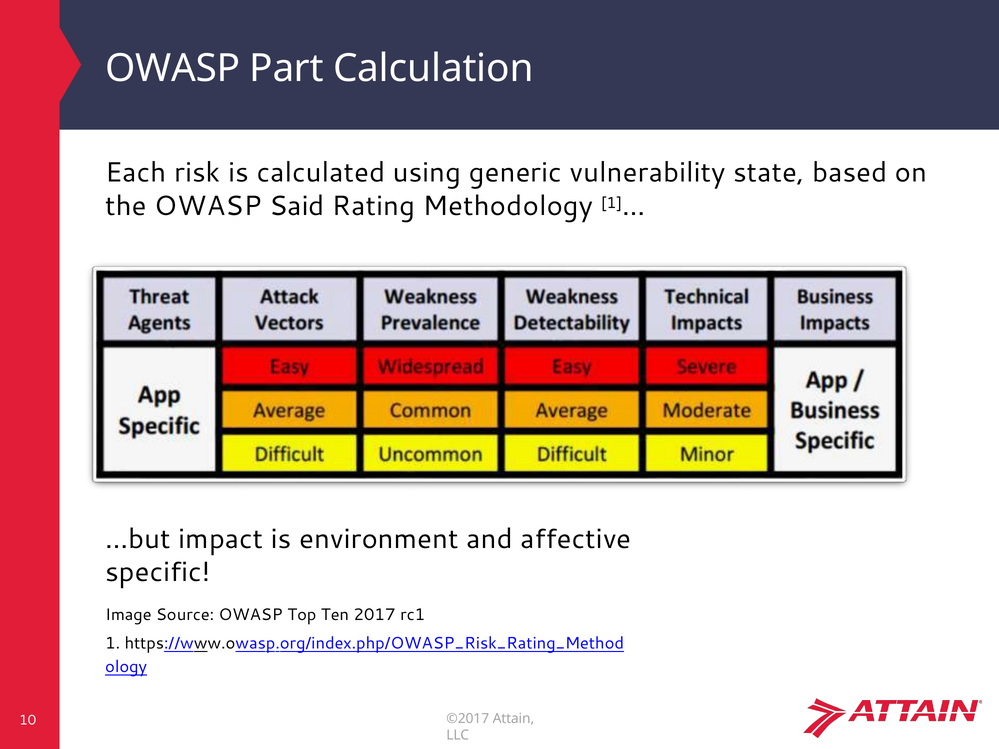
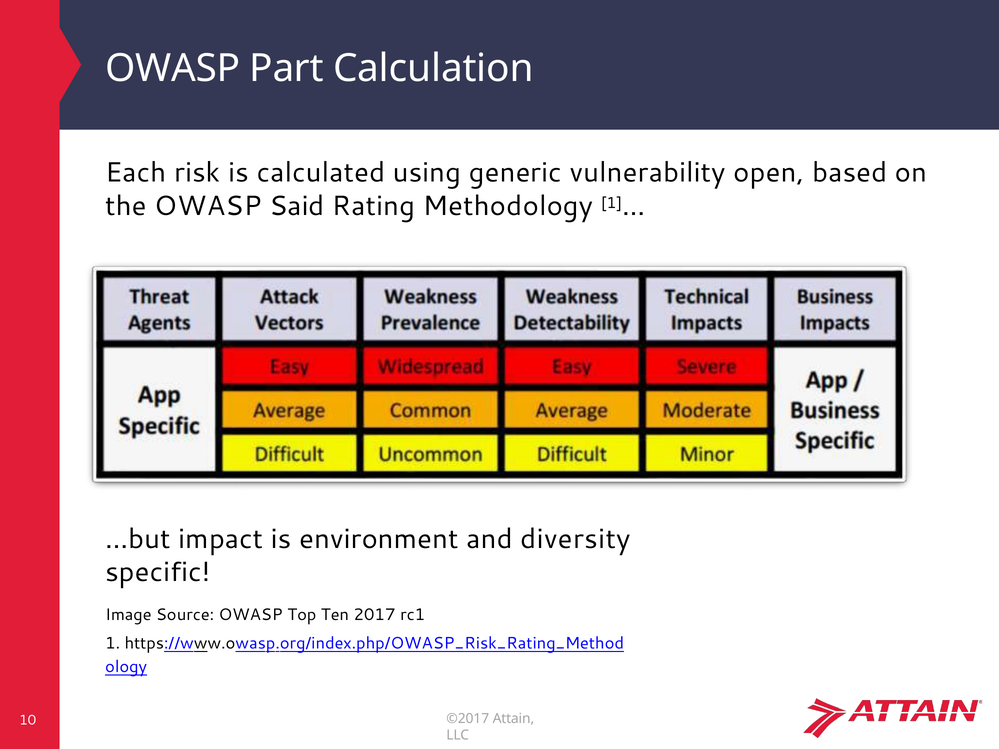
state: state -> open (769, 173)
affective: affective -> diversity (576, 539)
